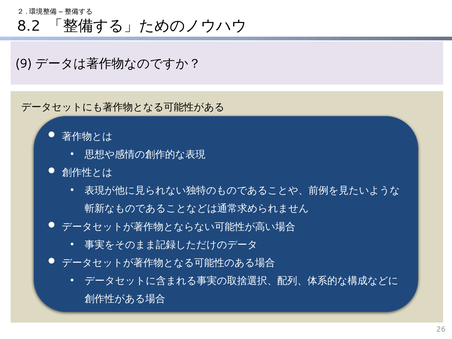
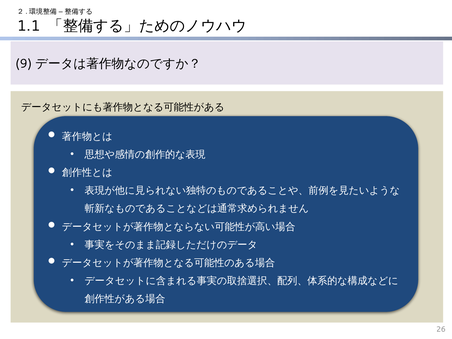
8.2: 8.2 -> 1.1 (29, 26)
